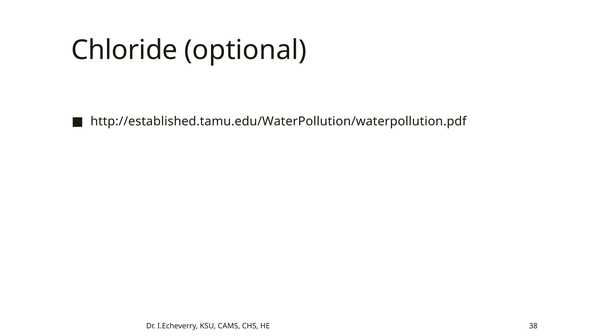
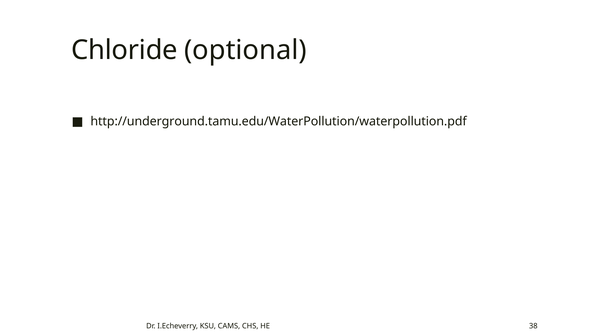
http://established.tamu.edu/WaterPollution/waterpollution.pdf: http://established.tamu.edu/WaterPollution/waterpollution.pdf -> http://underground.tamu.edu/WaterPollution/waterpollution.pdf (279, 121)
